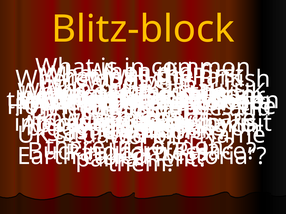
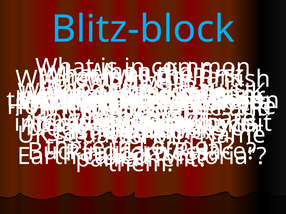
Blitz-block colour: yellow -> light blue (143, 29)
